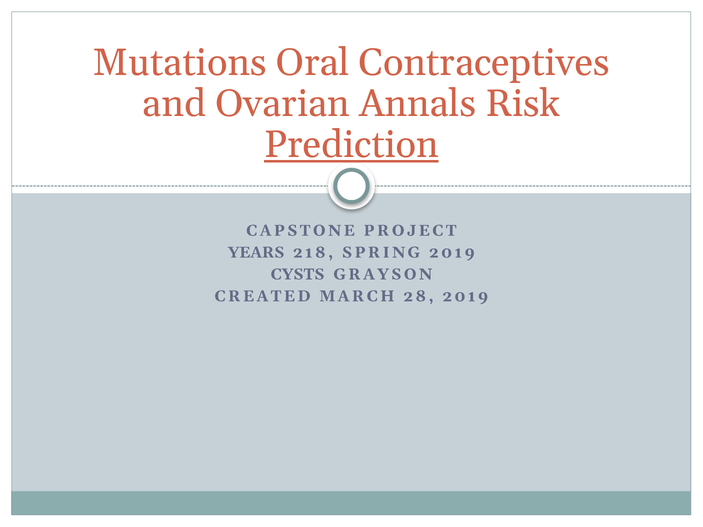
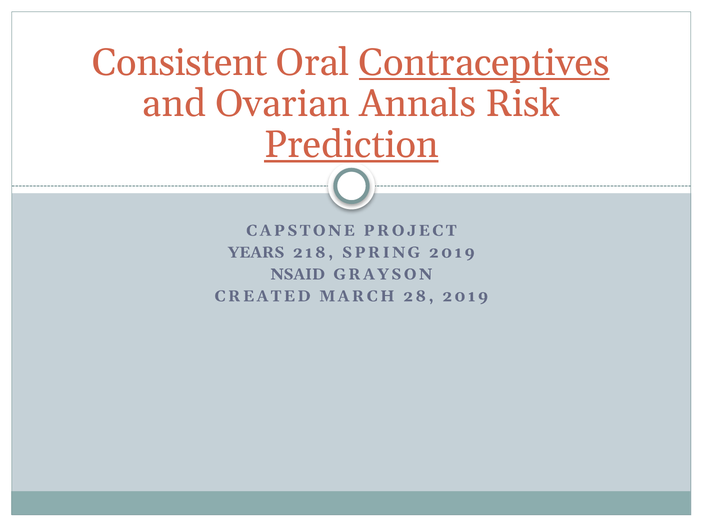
Mutations: Mutations -> Consistent (180, 63)
Contraceptives underline: none -> present (484, 63)
CYSTS: CYSTS -> NSAID (298, 274)
